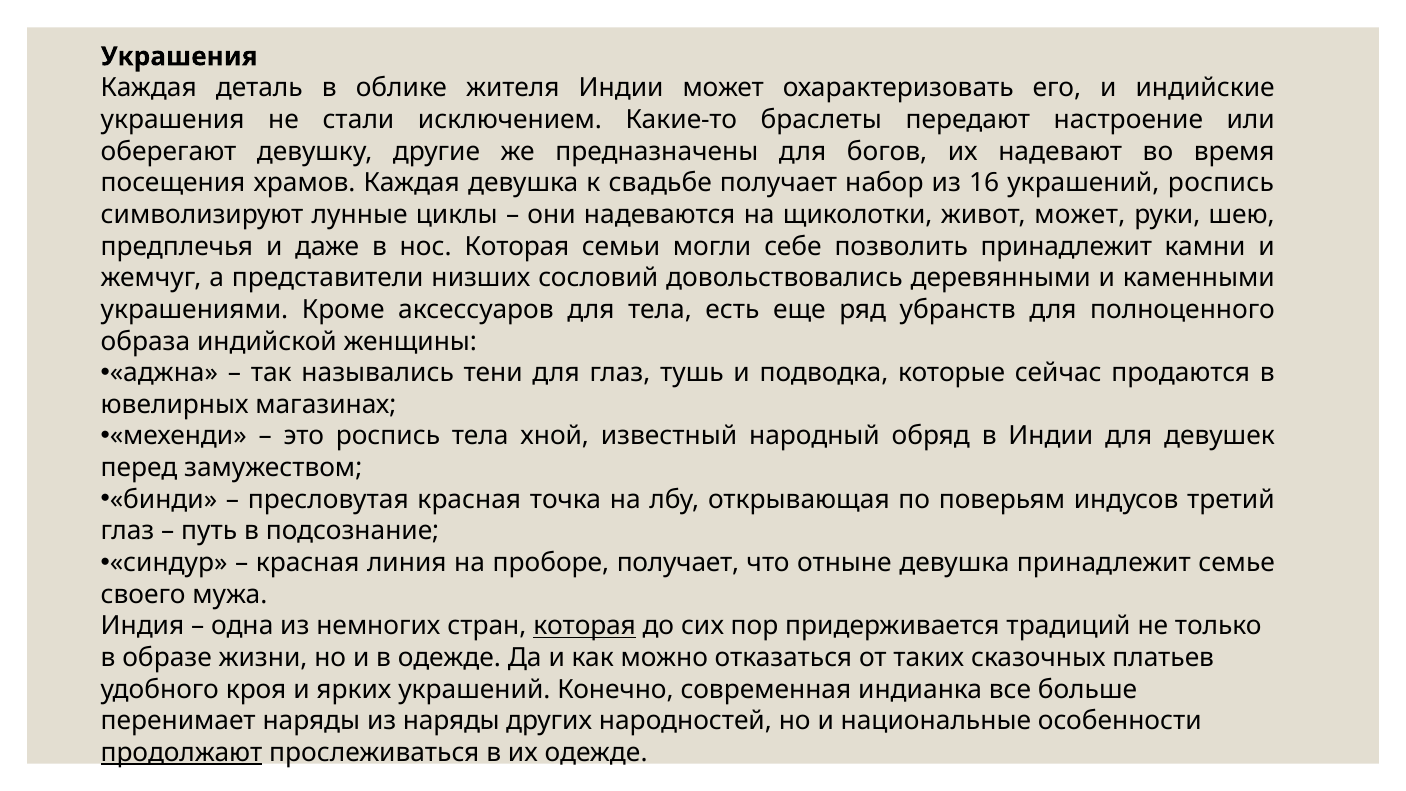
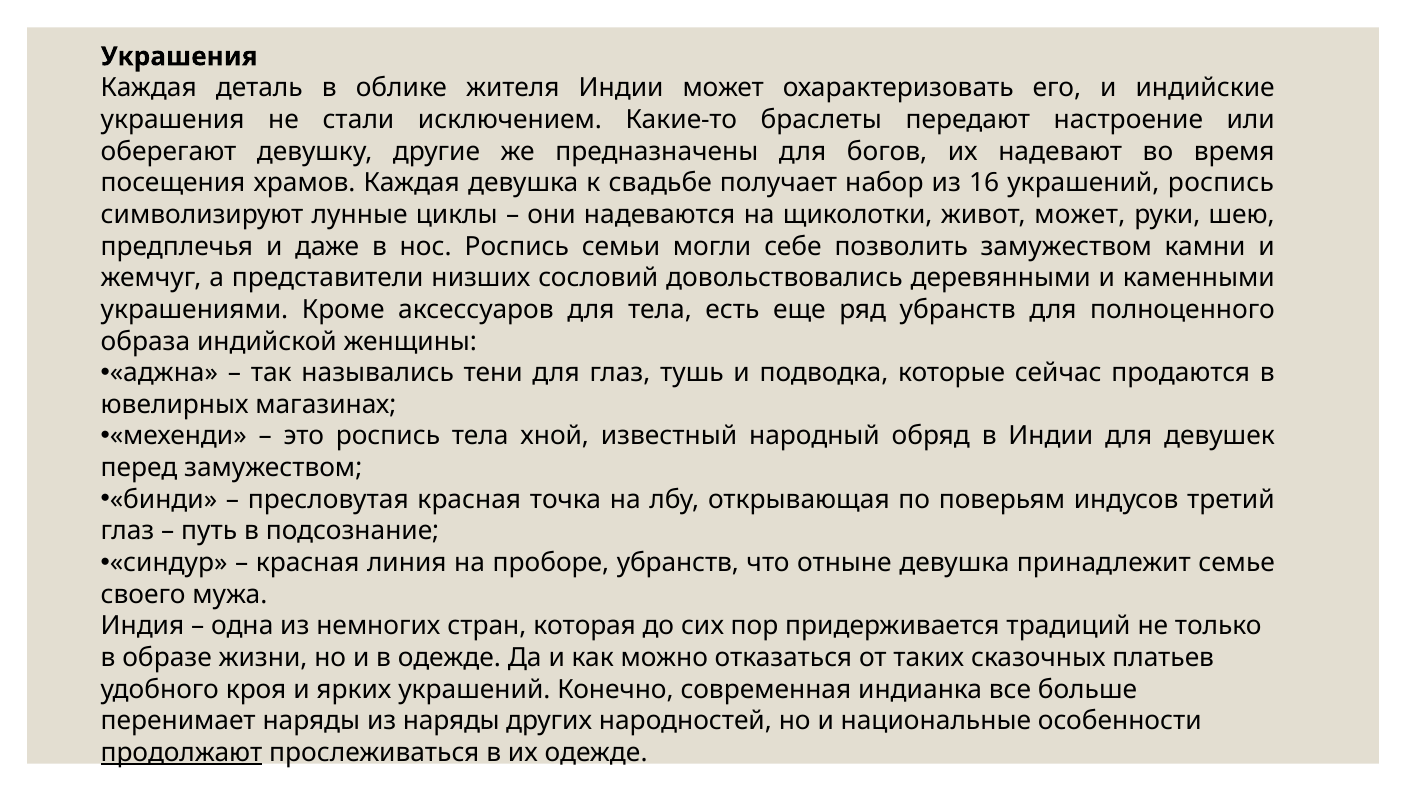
нос Которая: Которая -> Роспись (517, 246)
позволить принадлежит: принадлежит -> замужеством (1066, 246)
проборе получает: получает -> убранств (678, 563)
которая underline: present -> none (585, 626)
